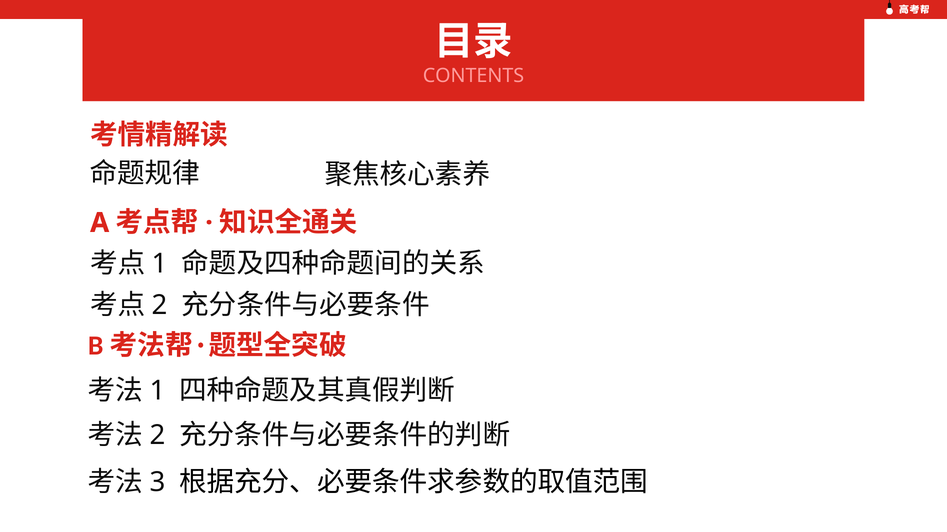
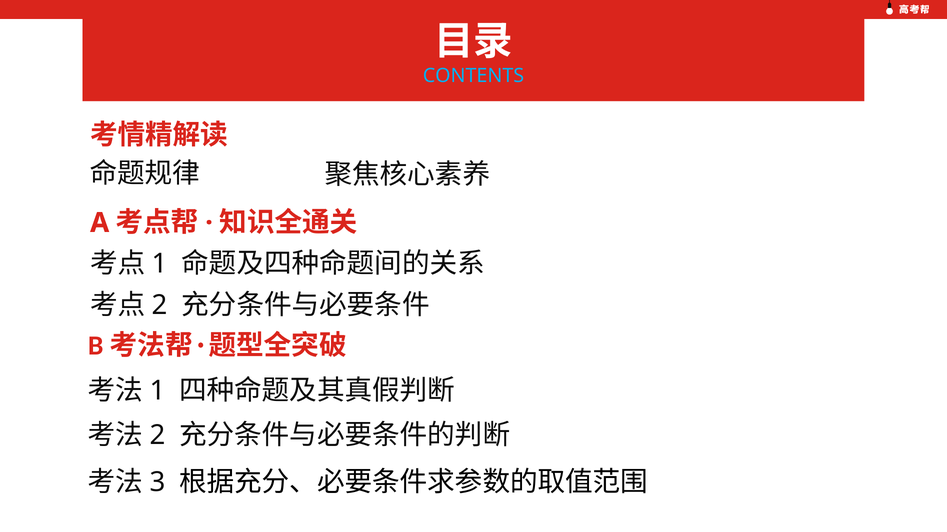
CONTENTS colour: pink -> light blue (473, 76)
